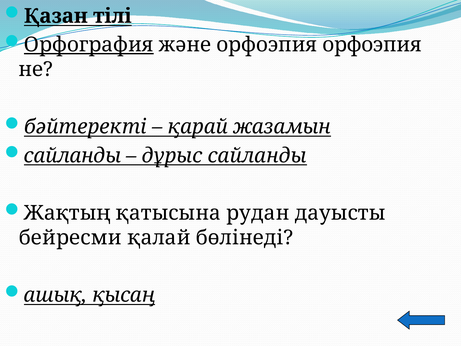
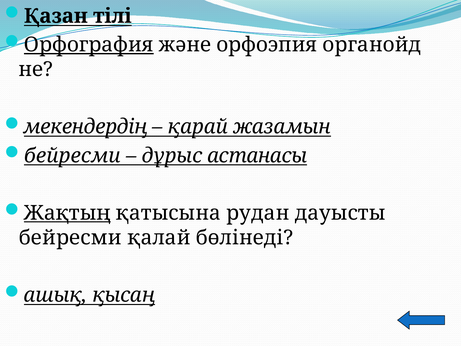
орфоэпия орфоэпия: орфоэпия -> органойд (372, 45)
бәйтеректі: бәйтеректі -> мекендердің (86, 127)
сайланды: сайланды -> бейресми (72, 155)
дұрыс сайланды: сайланды -> астанасы (257, 155)
Жақтың underline: none -> present (67, 213)
